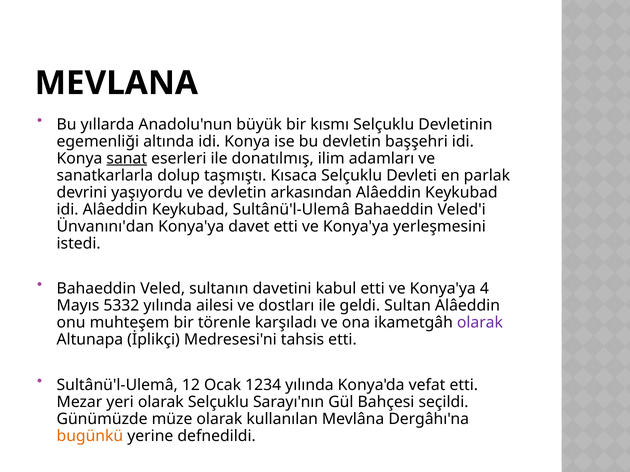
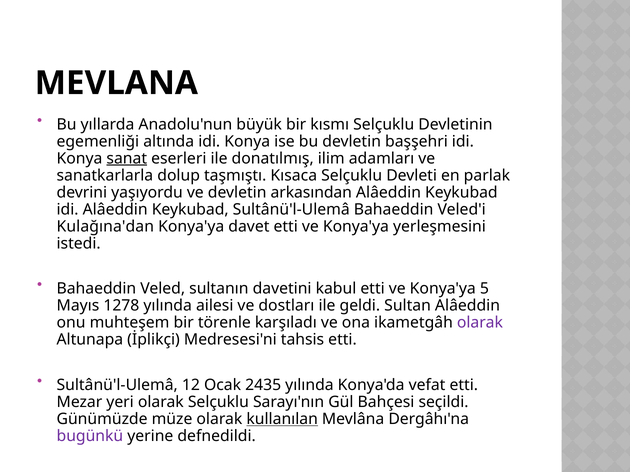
Ünvanını'dan: Ünvanını'dan -> Kulağına'dan (105, 227)
4: 4 -> 5 (484, 289)
5332: 5332 -> 1278 (121, 306)
1234: 1234 -> 2435 (263, 385)
kullanılan underline: none -> present (282, 419)
bugünkü colour: orange -> purple (90, 436)
